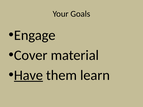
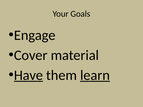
learn underline: none -> present (95, 75)
